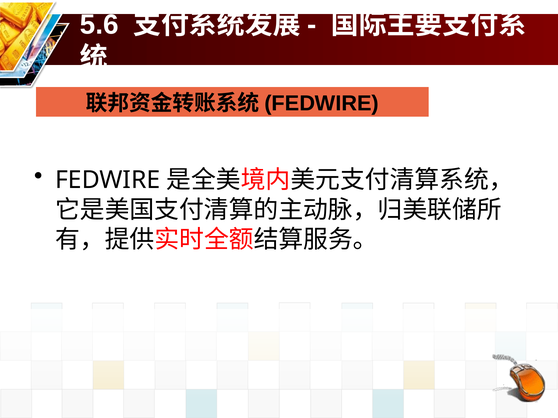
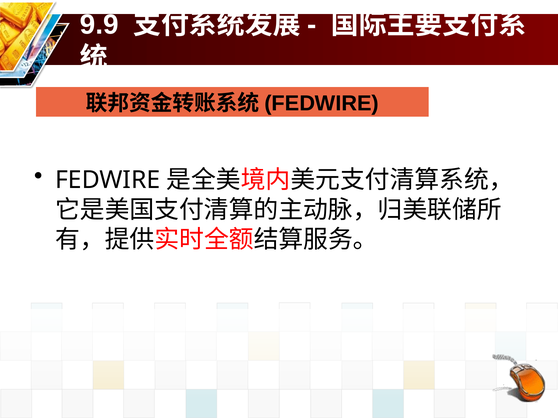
5.6: 5.6 -> 9.9 (99, 25)
